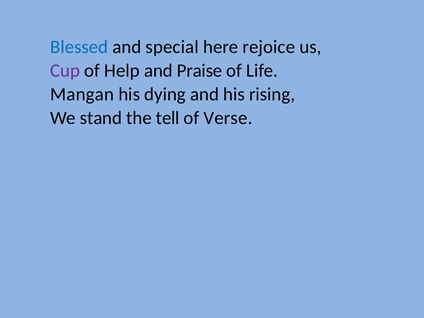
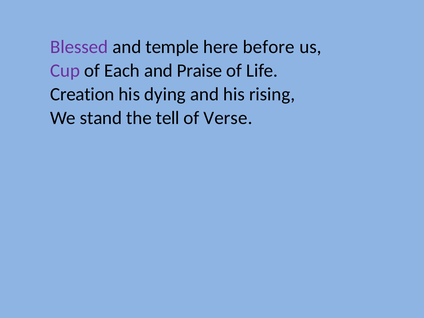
Blessed colour: blue -> purple (79, 47)
special: special -> temple (172, 47)
rejoice: rejoice -> before (269, 47)
Help: Help -> Each (122, 71)
Mangan: Mangan -> Creation (82, 94)
